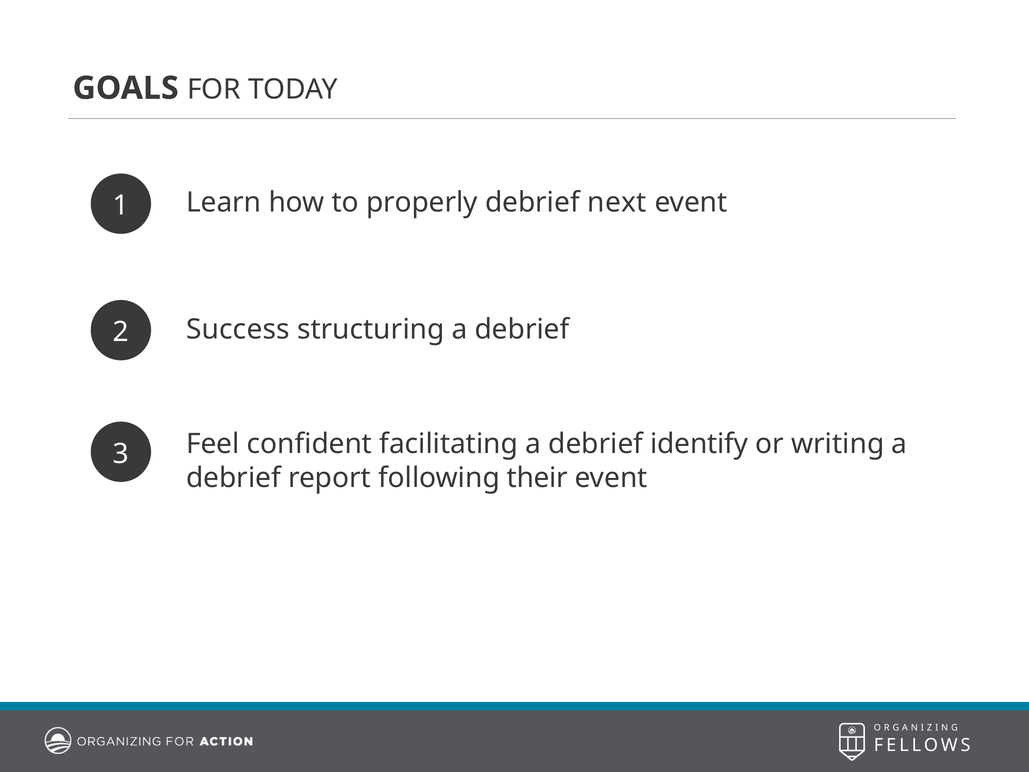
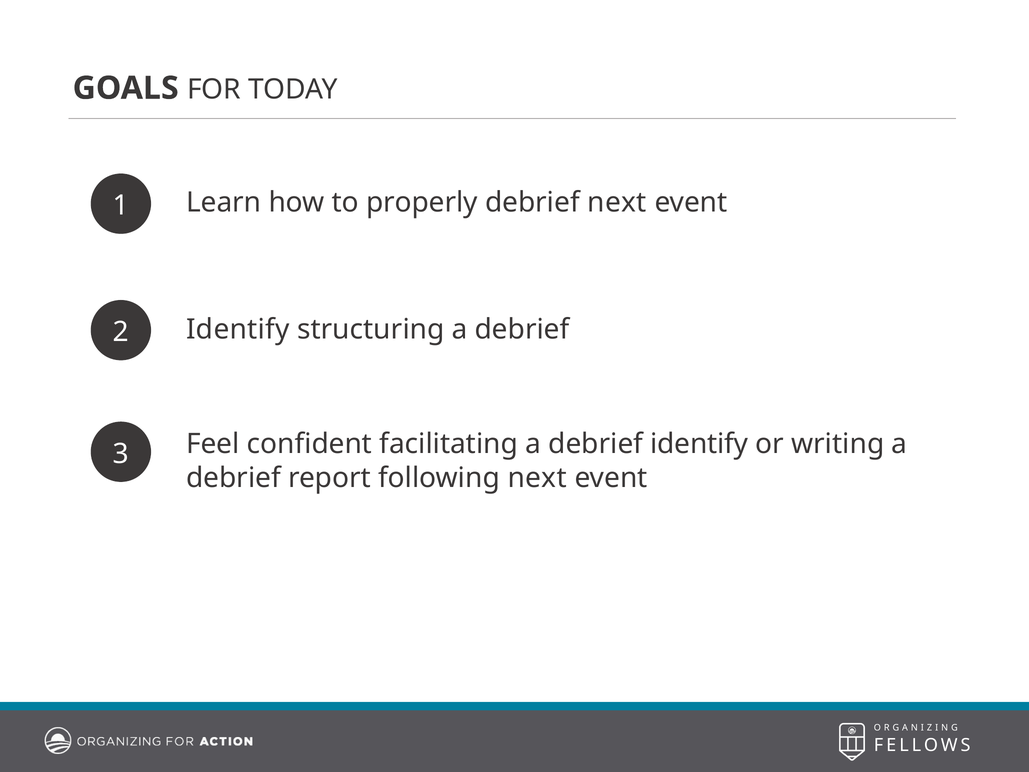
Success: Success -> Identify (238, 329)
following their: their -> next (537, 478)
